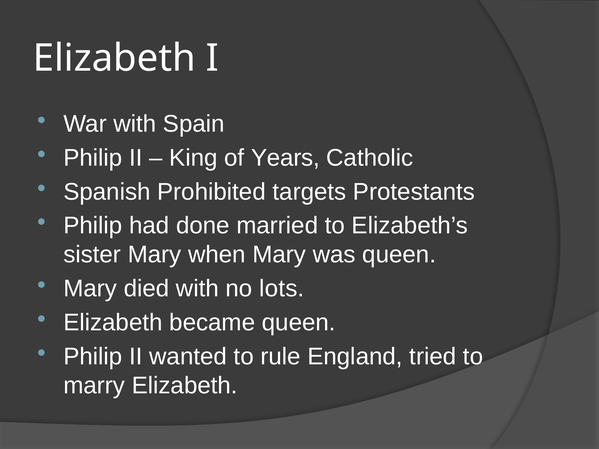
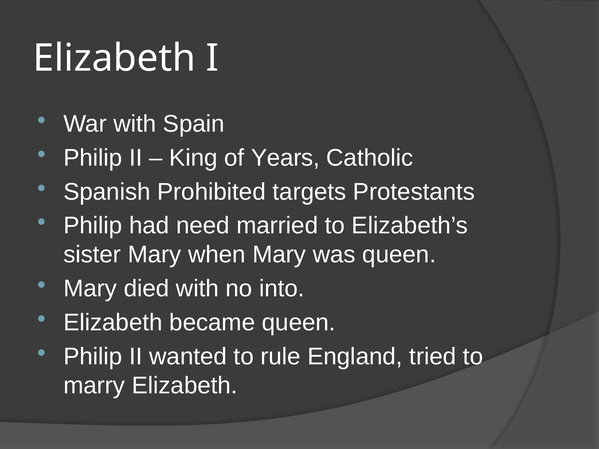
done: done -> need (203, 226)
lots: lots -> into (282, 289)
